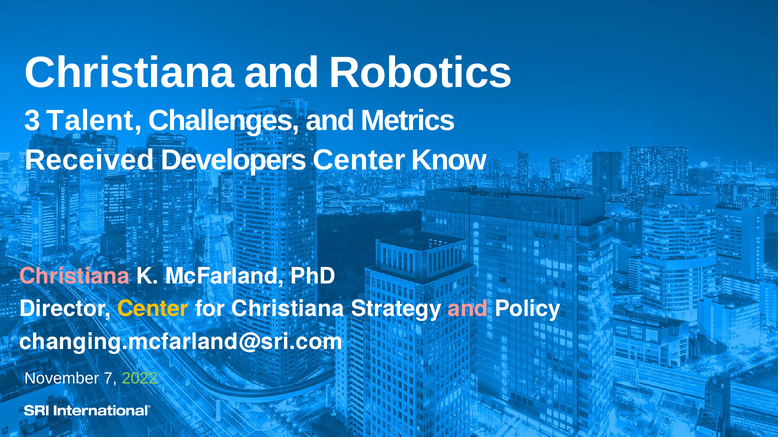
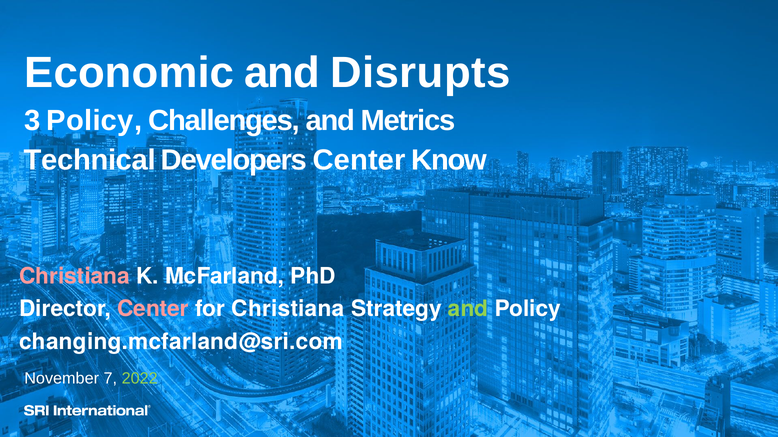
Christiana: Christiana -> Economic (129, 73)
Robotics: Robotics -> Disrupts (420, 73)
3 Talent: Talent -> Policy (94, 121)
Received: Received -> Technical (90, 160)
Center colour: yellow -> pink (153, 309)
and colour: pink -> light green (468, 309)
